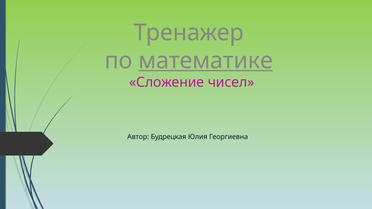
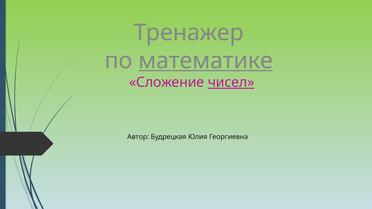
чисел underline: none -> present (231, 82)
